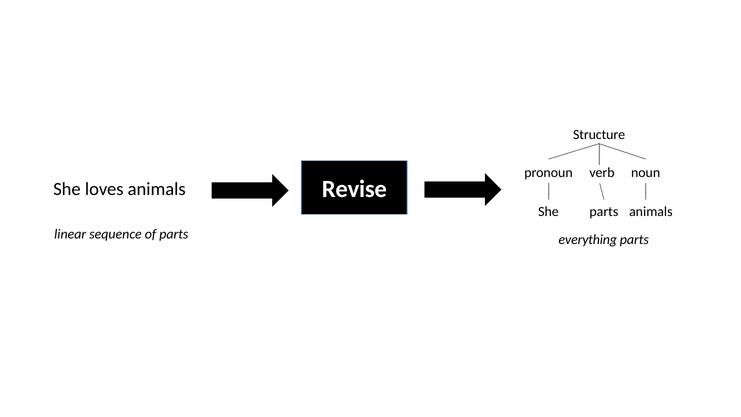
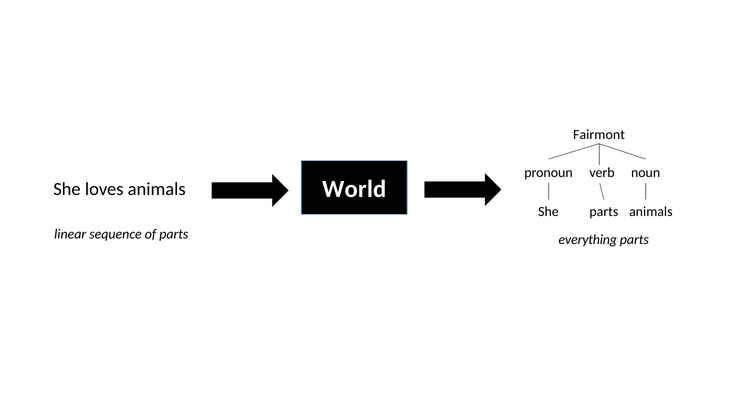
Structure: Structure -> Fairmont (599, 135)
Revise: Revise -> World (354, 189)
